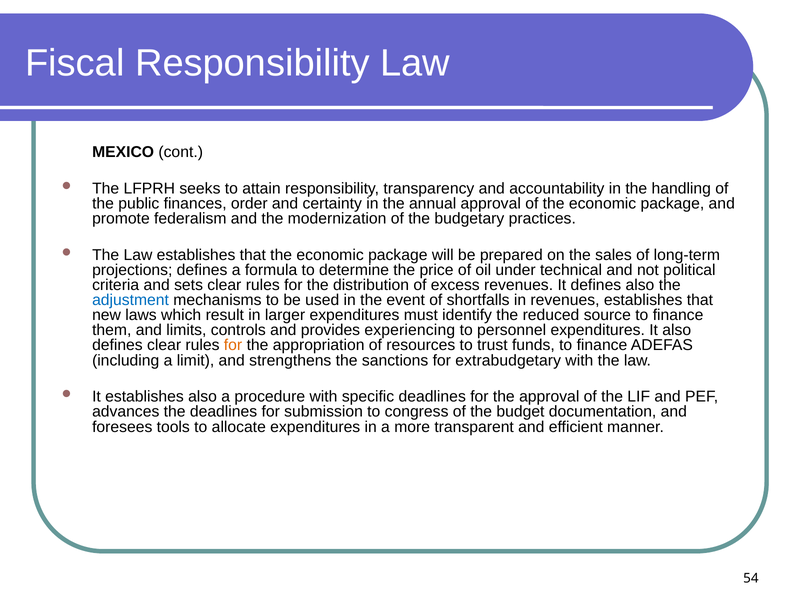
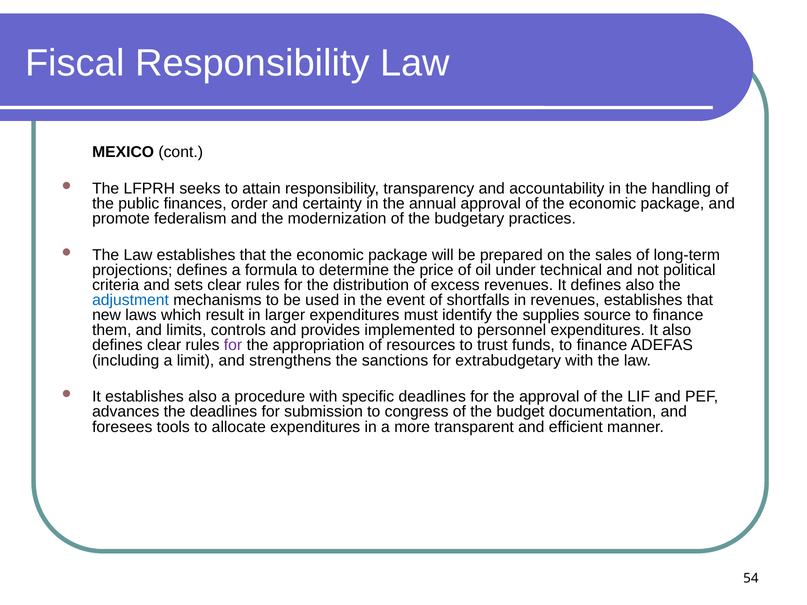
reduced: reduced -> supplies (551, 315)
experiencing: experiencing -> implemented (410, 330)
for colour: orange -> purple (233, 345)
